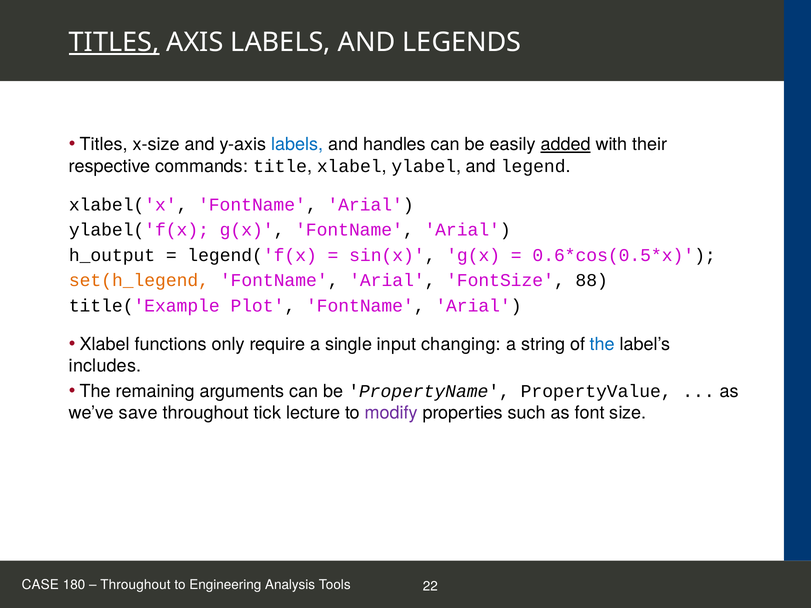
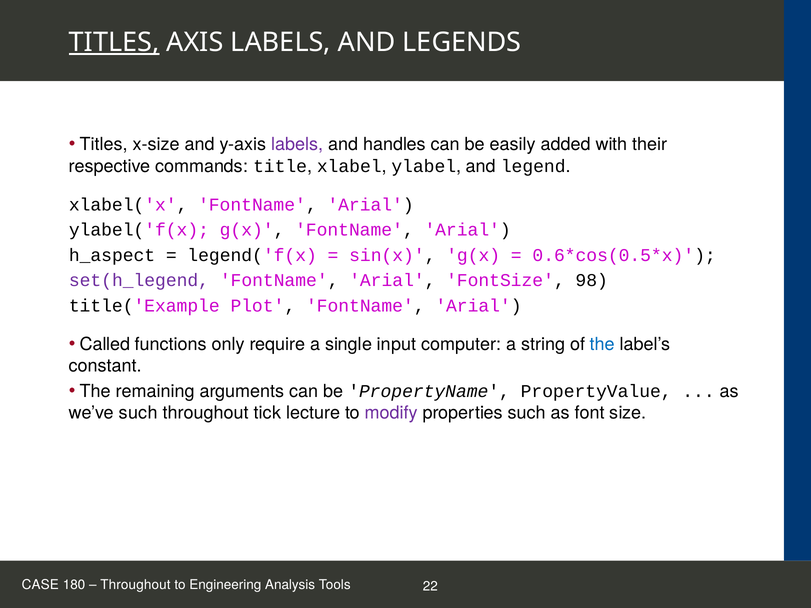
labels colour: blue -> purple (297, 145)
added underline: present -> none (566, 145)
h_output: h_output -> h_aspect (112, 255)
set(h_legend colour: orange -> purple (139, 281)
88: 88 -> 98 (592, 281)
Xlabel: Xlabel -> Called (105, 345)
changing: changing -> computer (461, 345)
includes: includes -> constant (105, 366)
we’ve save: save -> such (138, 413)
